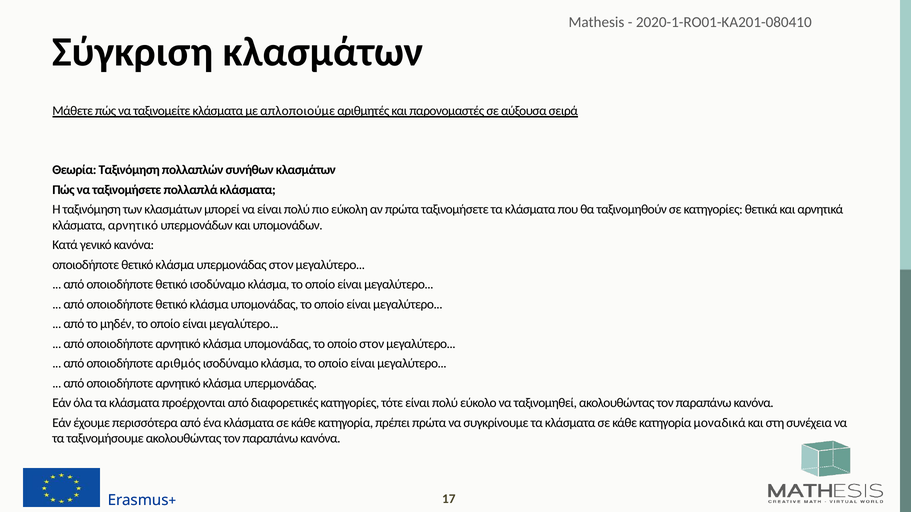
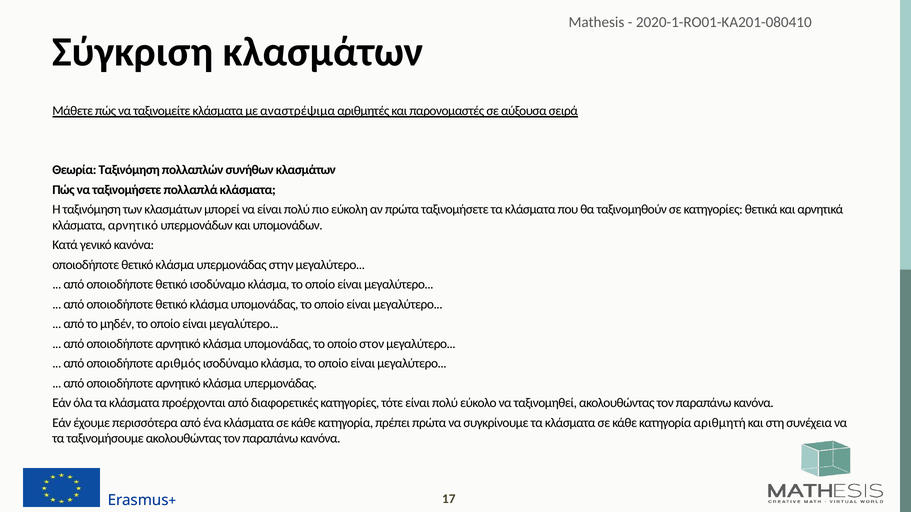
απλοποιούμε: απλοποιούμε -> αναστρέψιμα (298, 111)
υπερμονάδας στον: στον -> στην (281, 265)
μοναδικά: μοναδικά -> αριθμητή (720, 423)
